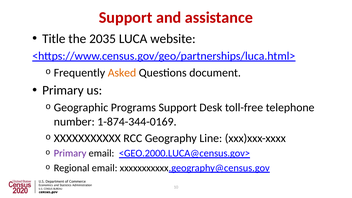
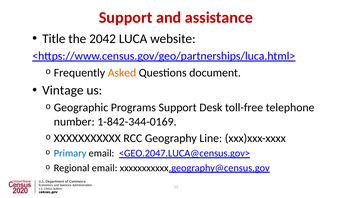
2035: 2035 -> 2042 (103, 39)
Primary: Primary -> Vintage (63, 90)
1-874-344-0169: 1-874-344-0169 -> 1-842-344-0169 (137, 122)
Primary colour: purple -> blue (70, 153)
<GEO.2000.LUCA@census.gov>: <GEO.2000.LUCA@census.gov> -> <GEO.2047.LUCA@census.gov> (184, 153)
